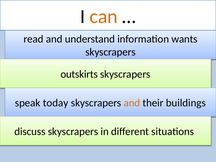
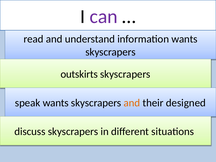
can colour: orange -> purple (104, 17)
speak today: today -> wants (56, 103)
buildings: buildings -> designed (186, 103)
